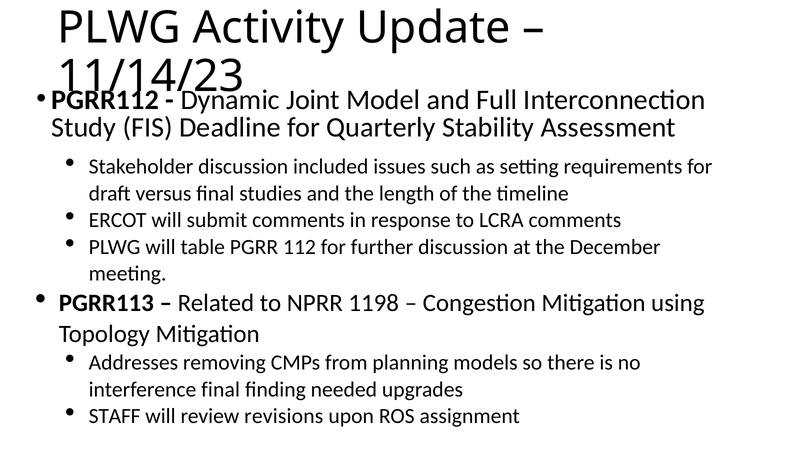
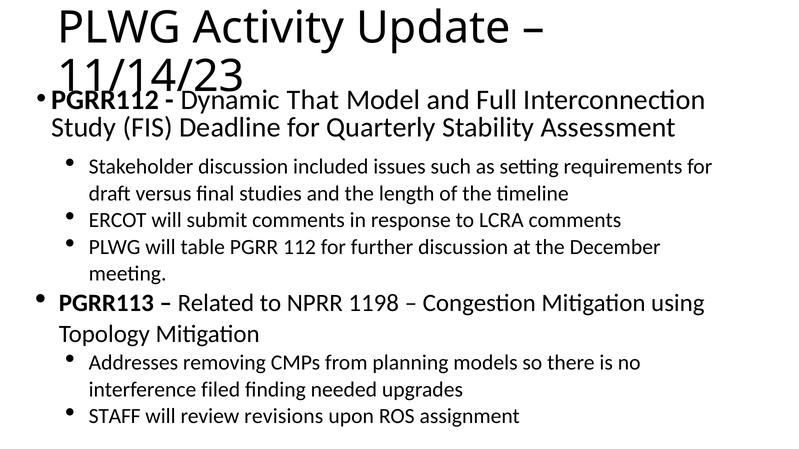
Joint: Joint -> That (313, 100)
interference final: final -> filed (221, 390)
